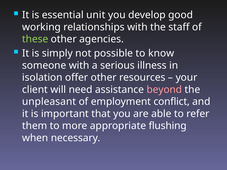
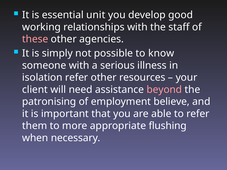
these colour: light green -> pink (35, 39)
isolation offer: offer -> refer (77, 78)
unpleasant: unpleasant -> patronising (49, 102)
conflict: conflict -> believe (172, 102)
